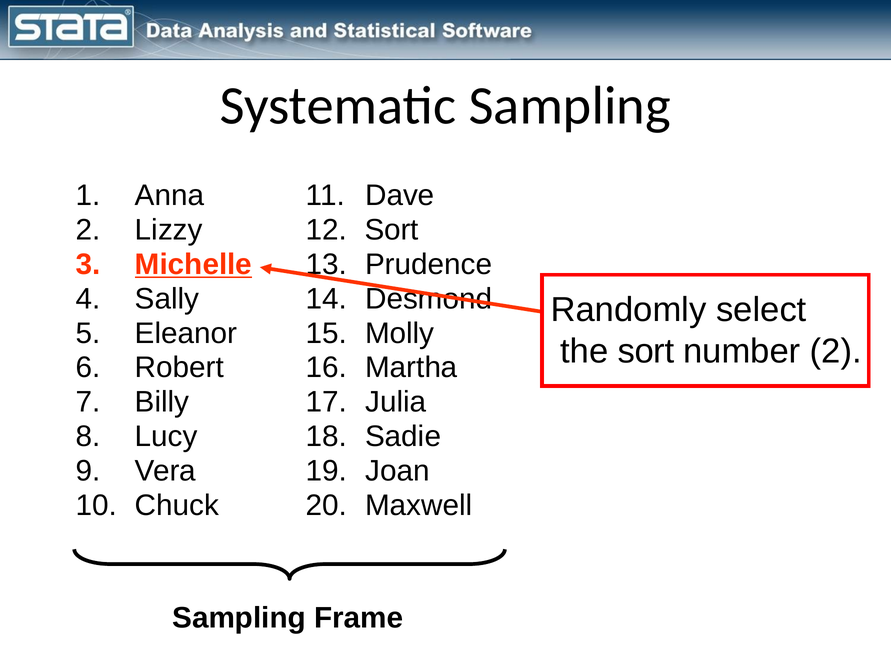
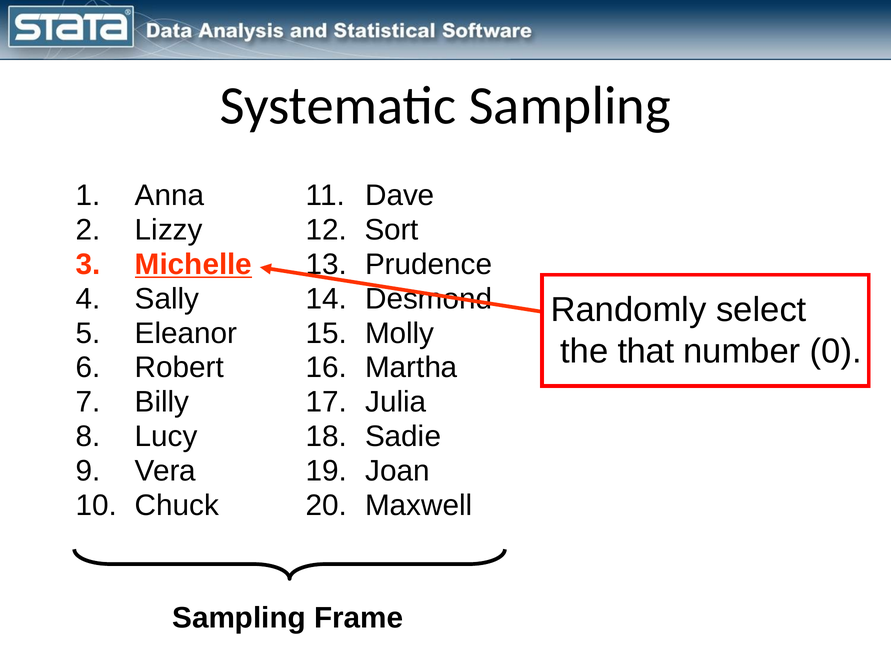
the sort: sort -> that (646, 351)
number 2: 2 -> 0 (836, 351)
